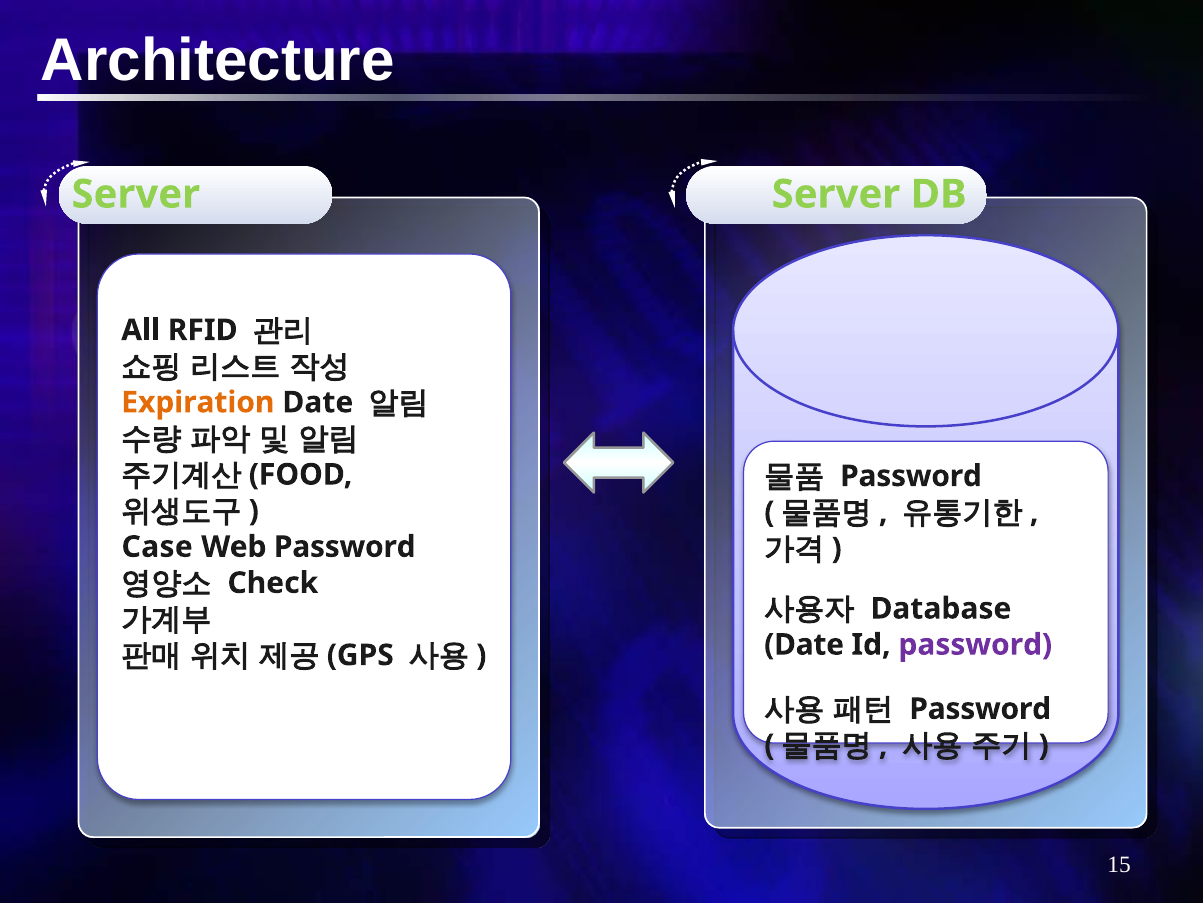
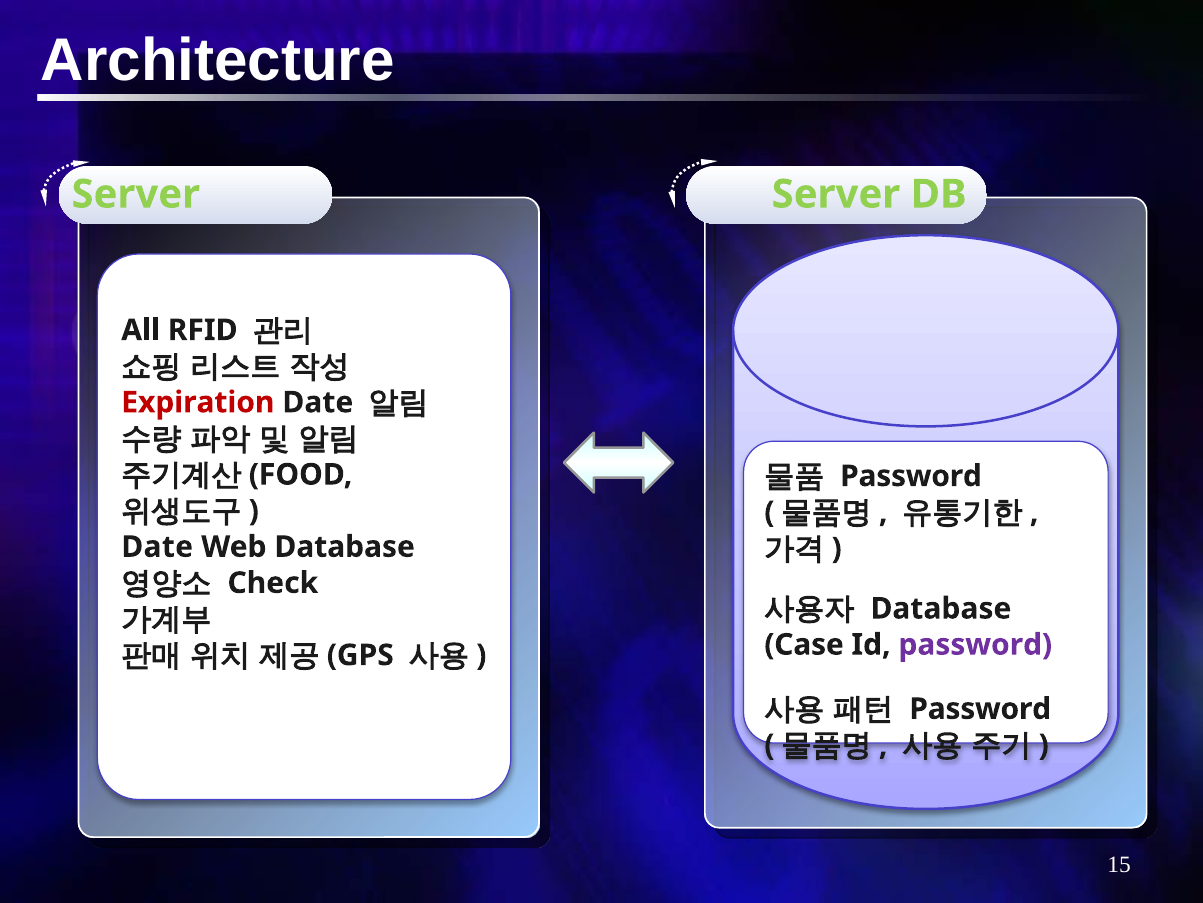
Expiration colour: orange -> red (198, 402)
Case: Case -> Date (157, 546)
Web Password: Password -> Database (345, 546)
Date: Date -> Case (804, 644)
